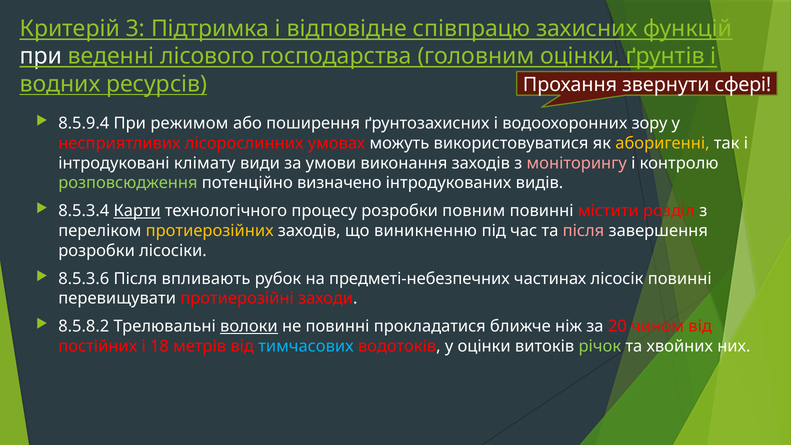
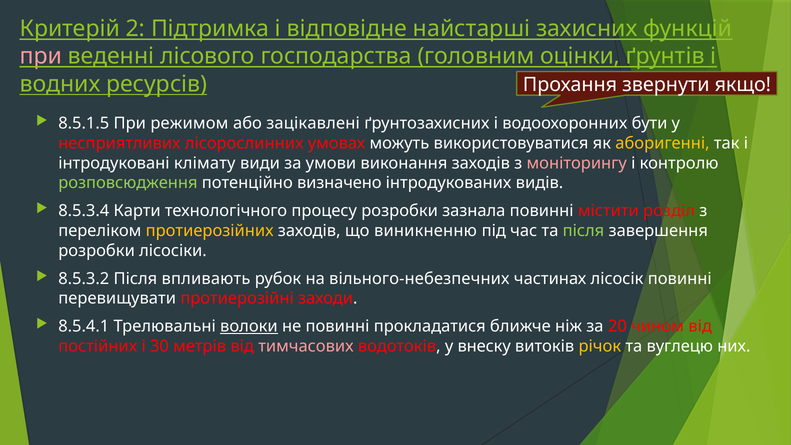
3: 3 -> 2 (135, 29)
співпрацю: співпрацю -> найстарші (472, 29)
при colour: white -> pink (41, 56)
сфері: сфері -> якщо (743, 85)
8.5.9.4: 8.5.9.4 -> 8.5.1.5 (84, 123)
поширення: поширення -> зацікавлені (313, 123)
зору: зору -> бути (650, 123)
Карти underline: present -> none (137, 211)
повним: повним -> зазнала (474, 211)
після colour: pink -> light green (583, 231)
8.5.3.6: 8.5.3.6 -> 8.5.3.2 (84, 279)
предметі-небезпечних: предметі-небезпечних -> вільного-небезпечних (419, 279)
8.5.8.2: 8.5.8.2 -> 8.5.4.1 (84, 326)
18: 18 -> 30 (159, 346)
тимчасових colour: light blue -> pink (306, 346)
у оцінки: оцінки -> внеску (484, 346)
річок colour: light green -> yellow (600, 346)
хвойних: хвойних -> вуглецю (680, 346)
